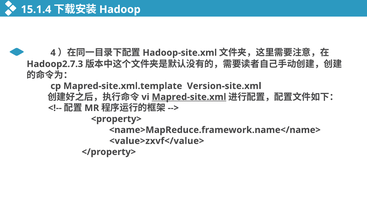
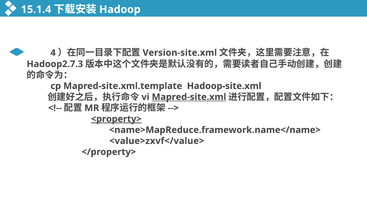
Hadoop-site.xml: Hadoop-site.xml -> Version-site.xml (180, 53)
Version-site.xml: Version-site.xml -> Hadoop-site.xml (224, 86)
<property> underline: none -> present (116, 119)
